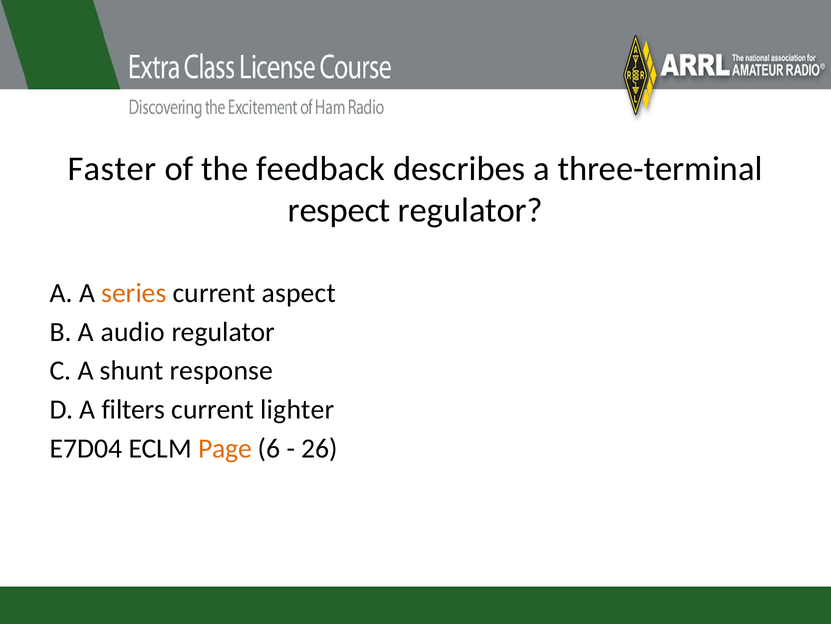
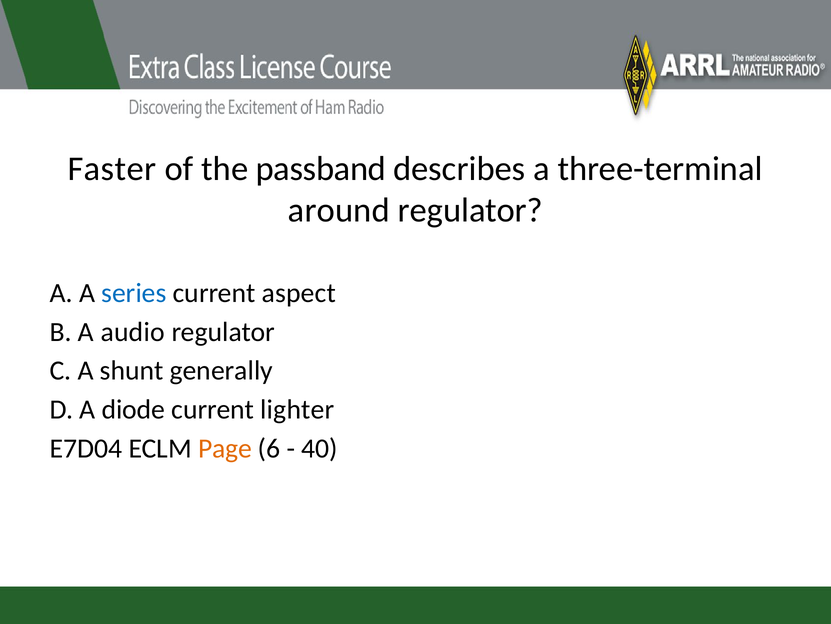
feedback: feedback -> passband (321, 169)
respect: respect -> around (339, 210)
series colour: orange -> blue (134, 293)
response: response -> generally (221, 370)
filters: filters -> diode (133, 409)
26: 26 -> 40 (319, 448)
